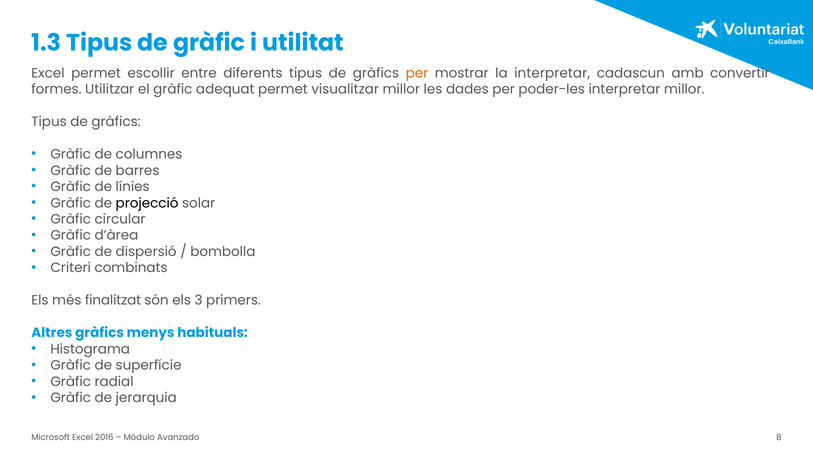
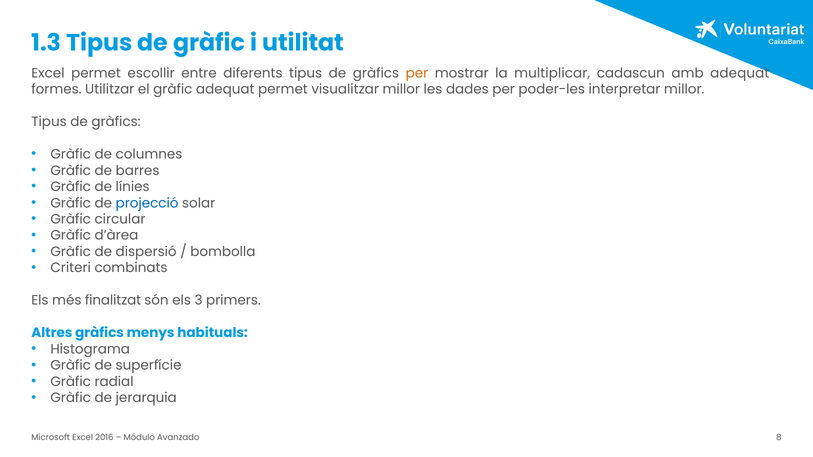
la interpretar: interpretar -> multiplicar (552, 73)
amb convertir: convertir -> adequat (740, 73)
projecció colour: black -> blue (147, 203)
